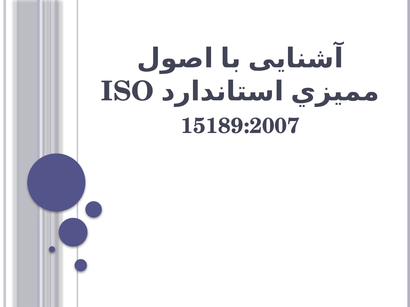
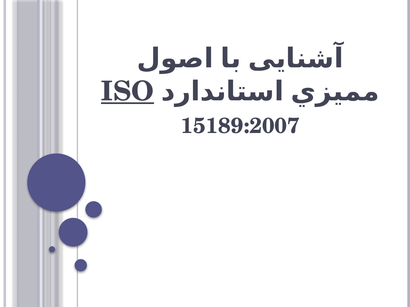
ISO underline: none -> present (128, 92)
